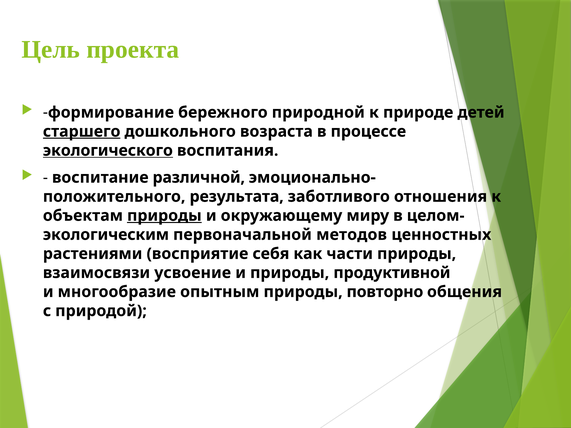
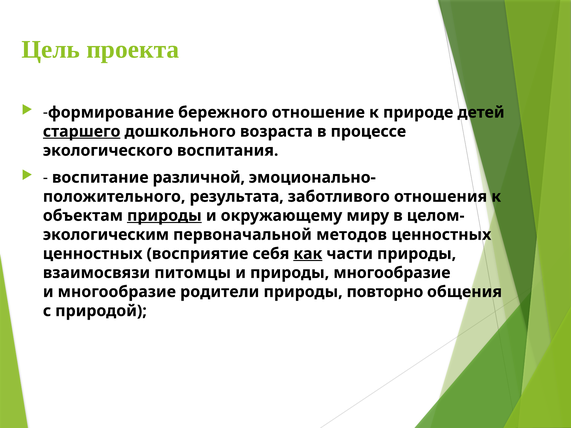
природной: природной -> отношение (318, 112)
экологического underline: present -> none (108, 151)
растениями: растениями -> ценностных (93, 254)
как underline: none -> present (308, 254)
усвоение: усвоение -> питомцы (193, 273)
природы продуктивной: продуктивной -> многообразие (392, 273)
опытным: опытным -> родители (220, 292)
